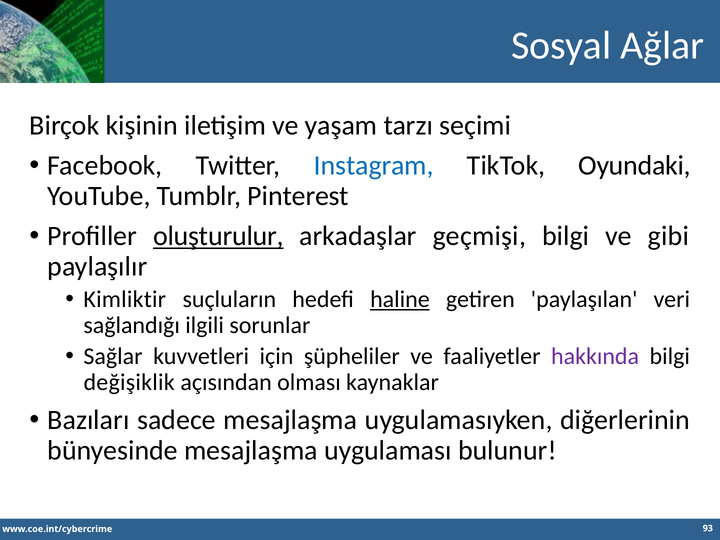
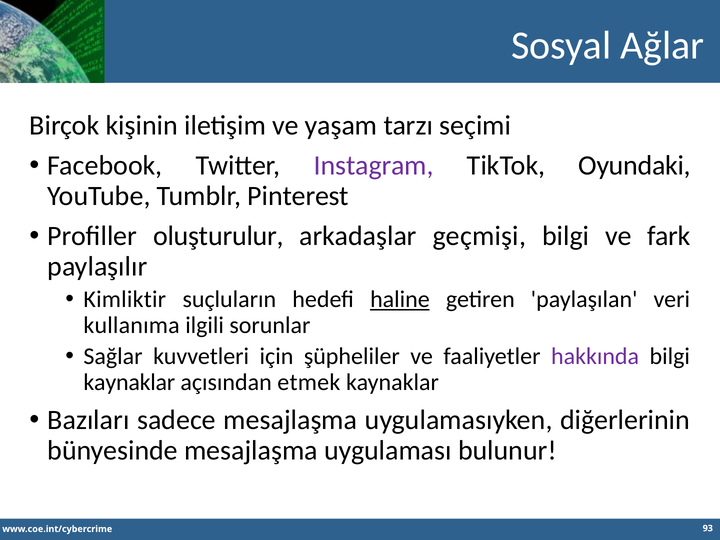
Instagram colour: blue -> purple (374, 166)
oluşturulur underline: present -> none (218, 236)
gibi: gibi -> fark (669, 236)
sağlandığı: sağlandığı -> kullanıma (132, 325)
değişiklik: değişiklik -> kaynaklar (129, 382)
olması: olması -> etmek (309, 382)
